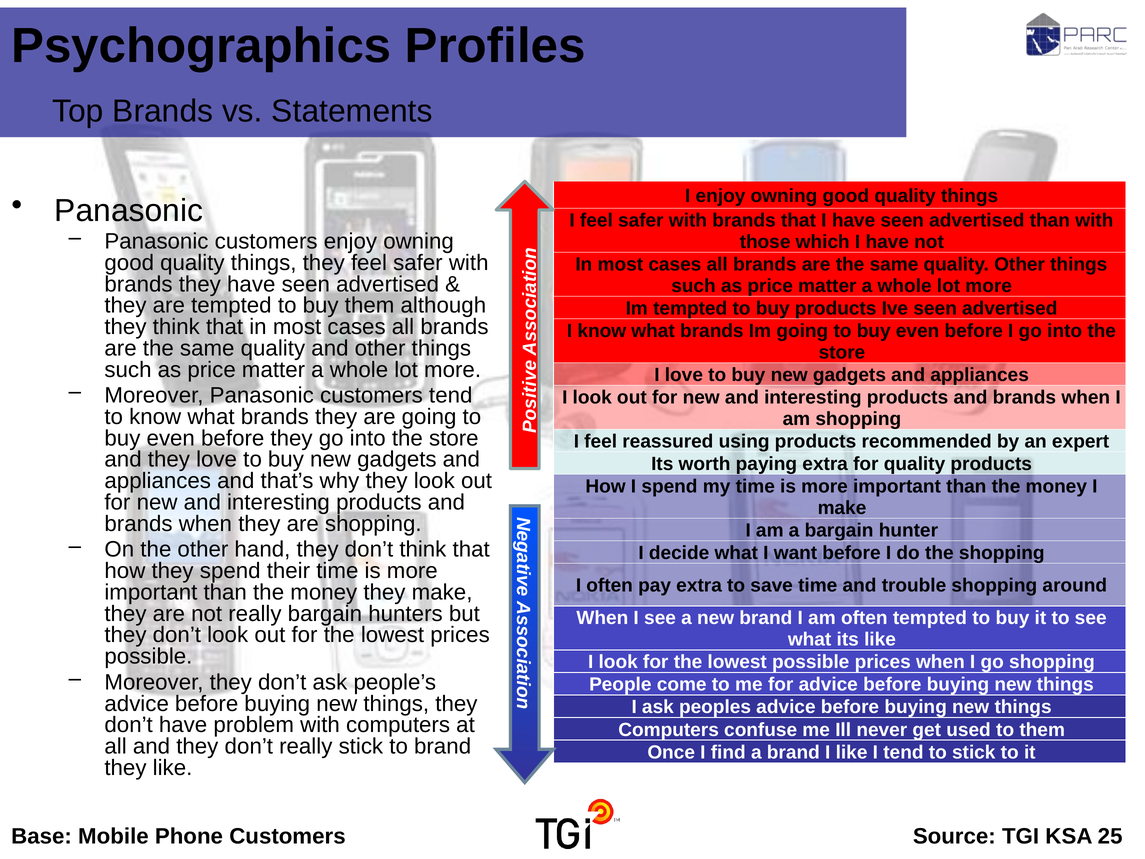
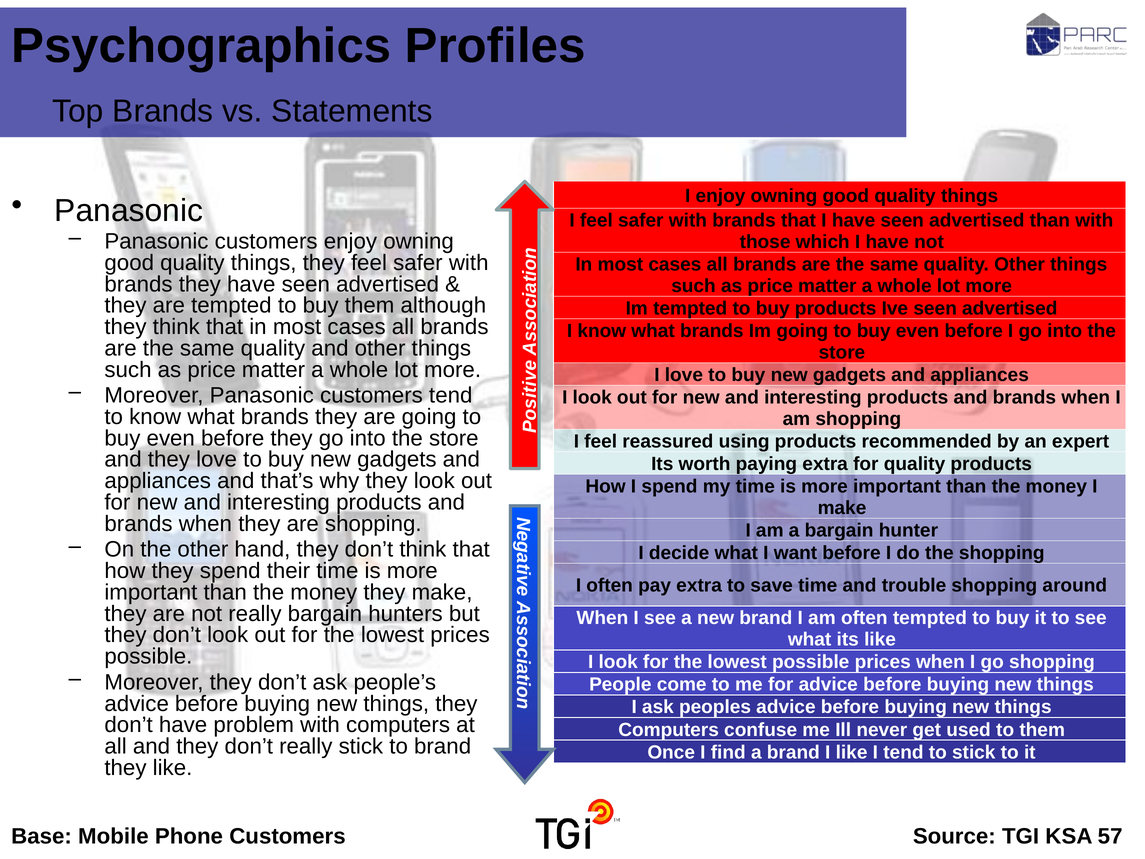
25: 25 -> 57 (1110, 836)
